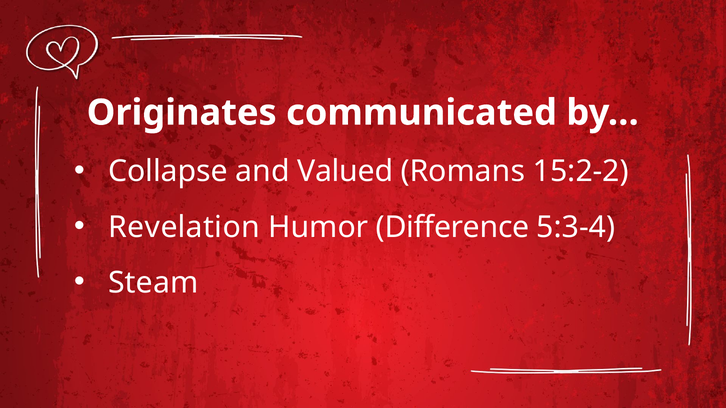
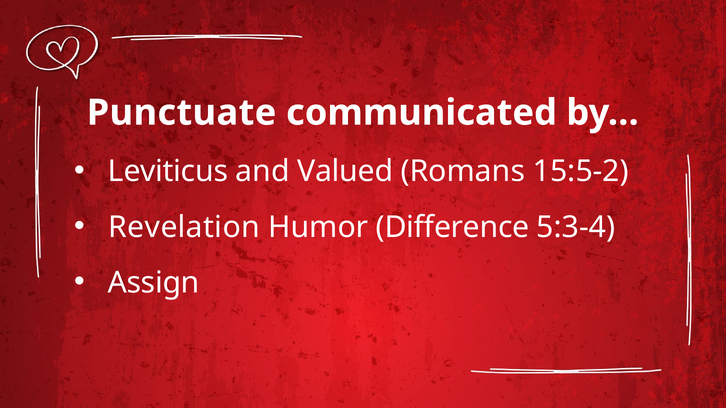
Originates: Originates -> Punctuate (182, 113)
Collapse: Collapse -> Leviticus (168, 172)
15:2-2: 15:2-2 -> 15:5-2 (581, 172)
Steam: Steam -> Assign (154, 283)
